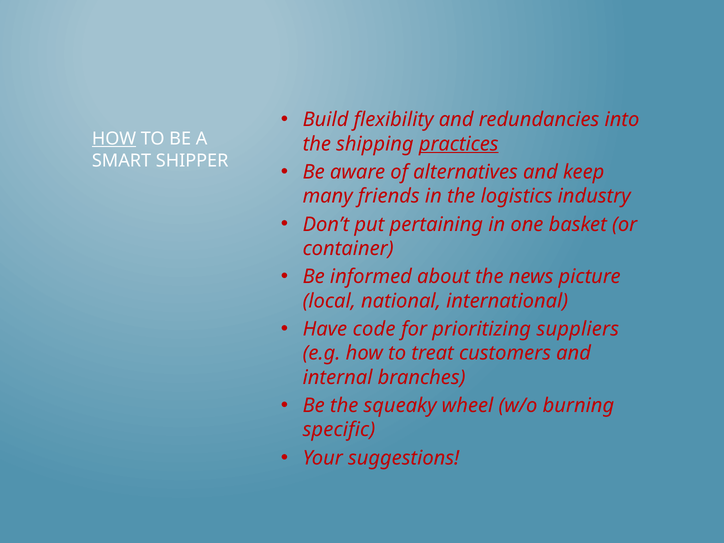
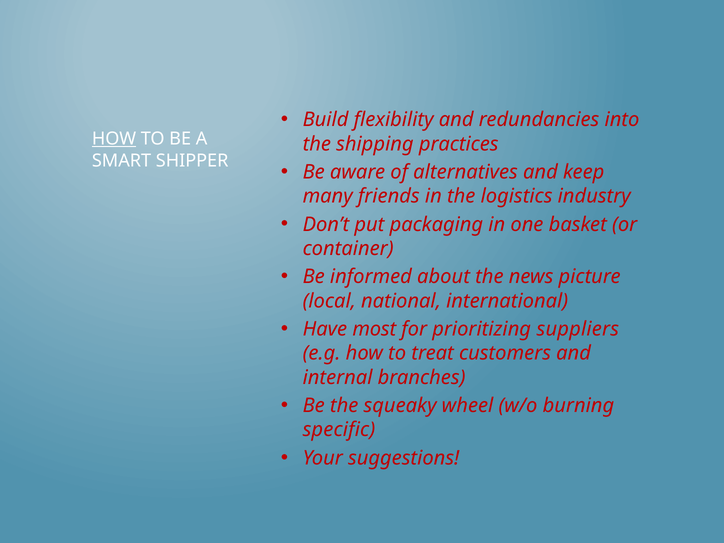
practices underline: present -> none (459, 144)
pertaining: pertaining -> packaging (436, 224)
code: code -> most (374, 329)
